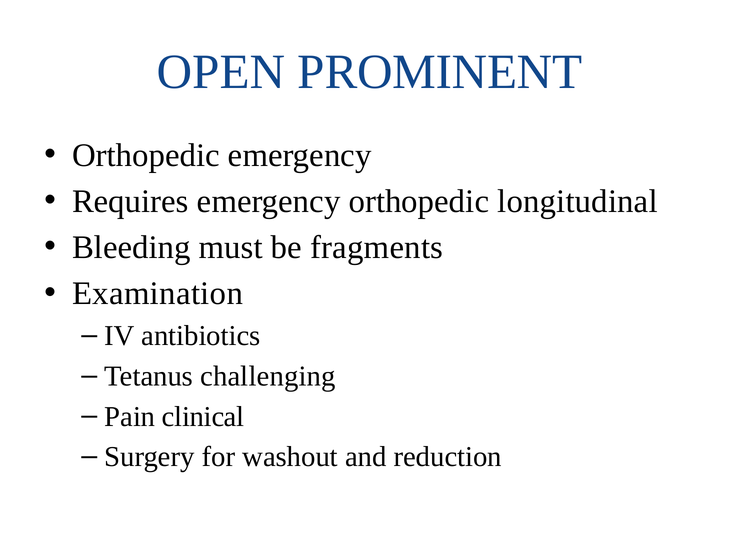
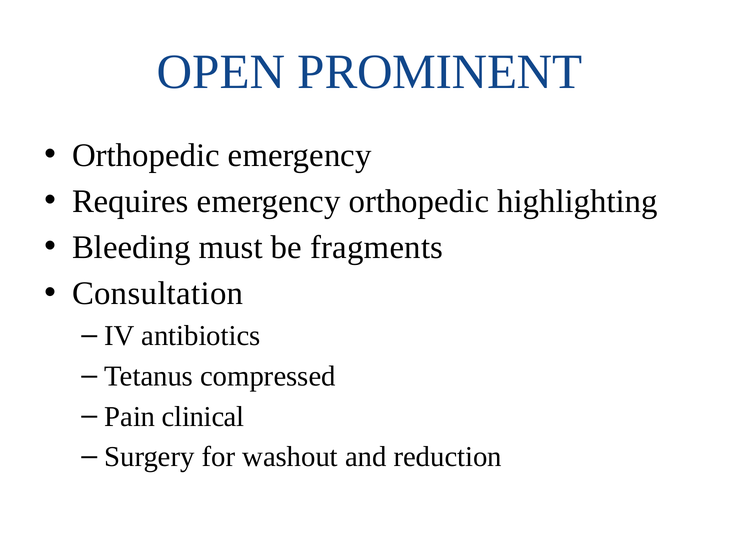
longitudinal: longitudinal -> highlighting (578, 201)
Examination: Examination -> Consultation (158, 293)
challenging: challenging -> compressed (268, 376)
